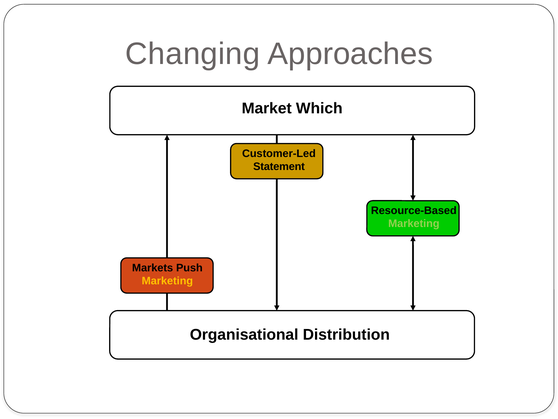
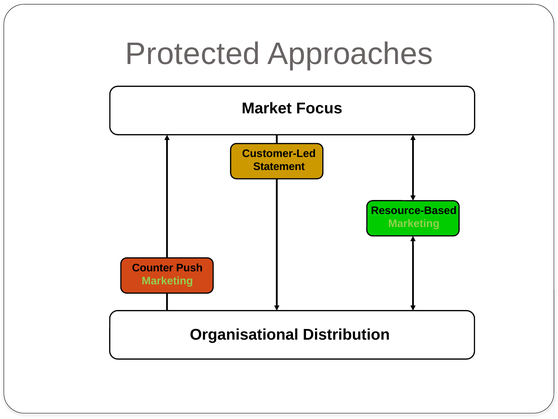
Changing: Changing -> Protected (193, 54)
Which: Which -> Focus (319, 108)
Markets: Markets -> Counter (153, 268)
Marketing colour: yellow -> light green (167, 281)
